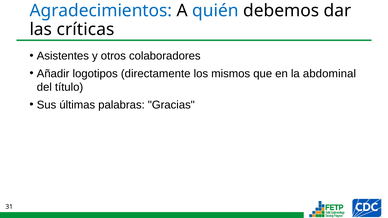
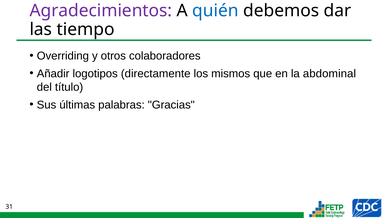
Agradecimientos colour: blue -> purple (101, 11)
críticas: críticas -> tiempo (86, 29)
Asistentes: Asistentes -> Overriding (63, 56)
